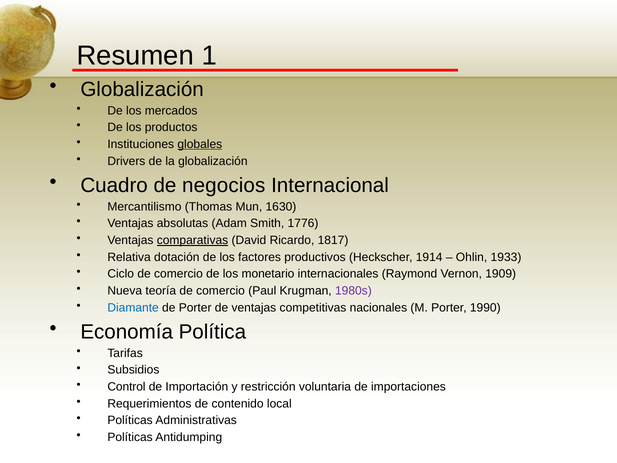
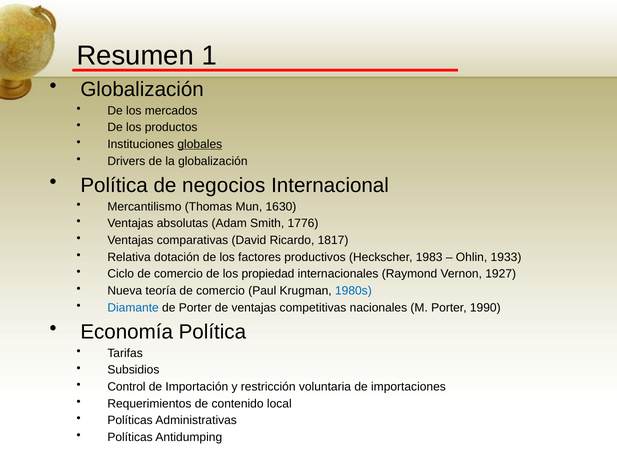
Cuadro: Cuadro -> Política (114, 185)
comparativas underline: present -> none (192, 240)
1914: 1914 -> 1983 (429, 257)
monetario: monetario -> propiedad (268, 274)
1909: 1909 -> 1927 (501, 274)
1980s colour: purple -> blue (353, 291)
